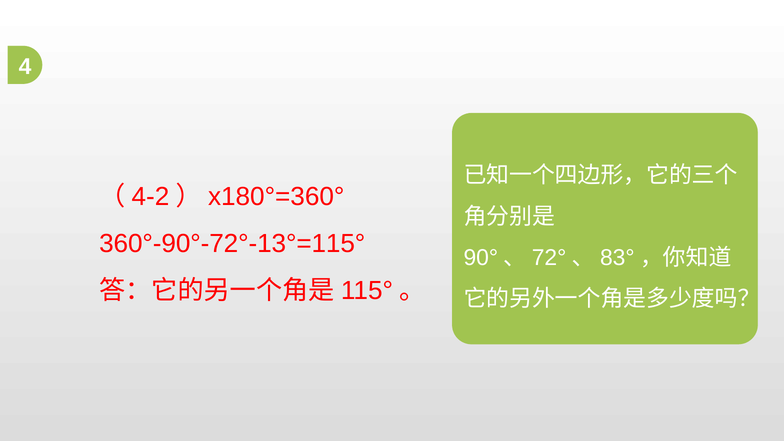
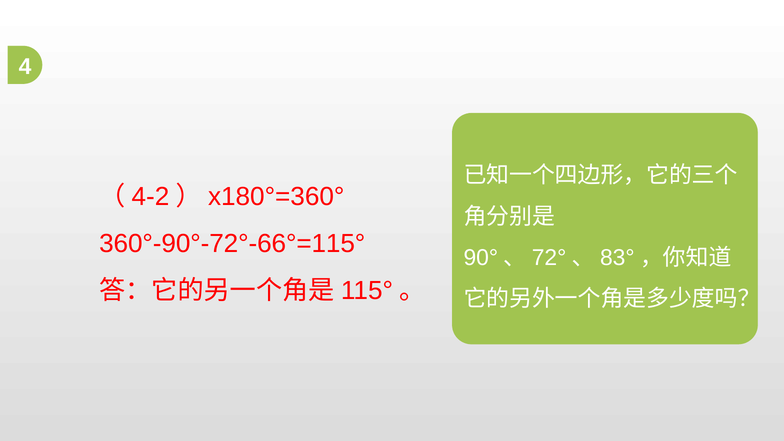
360°-90°-72°-13°=115°: 360°-90°-72°-13°=115° -> 360°-90°-72°-66°=115° (232, 244)
